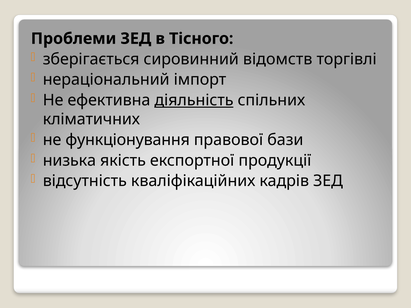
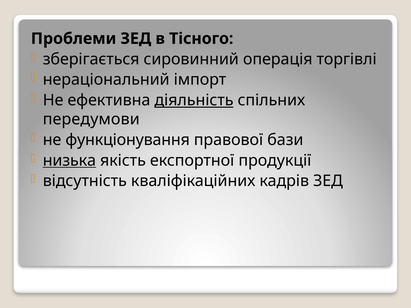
відомств: відомств -> операція (278, 59)
кліматичних: кліматичних -> передумови (91, 119)
низька underline: none -> present (69, 161)
